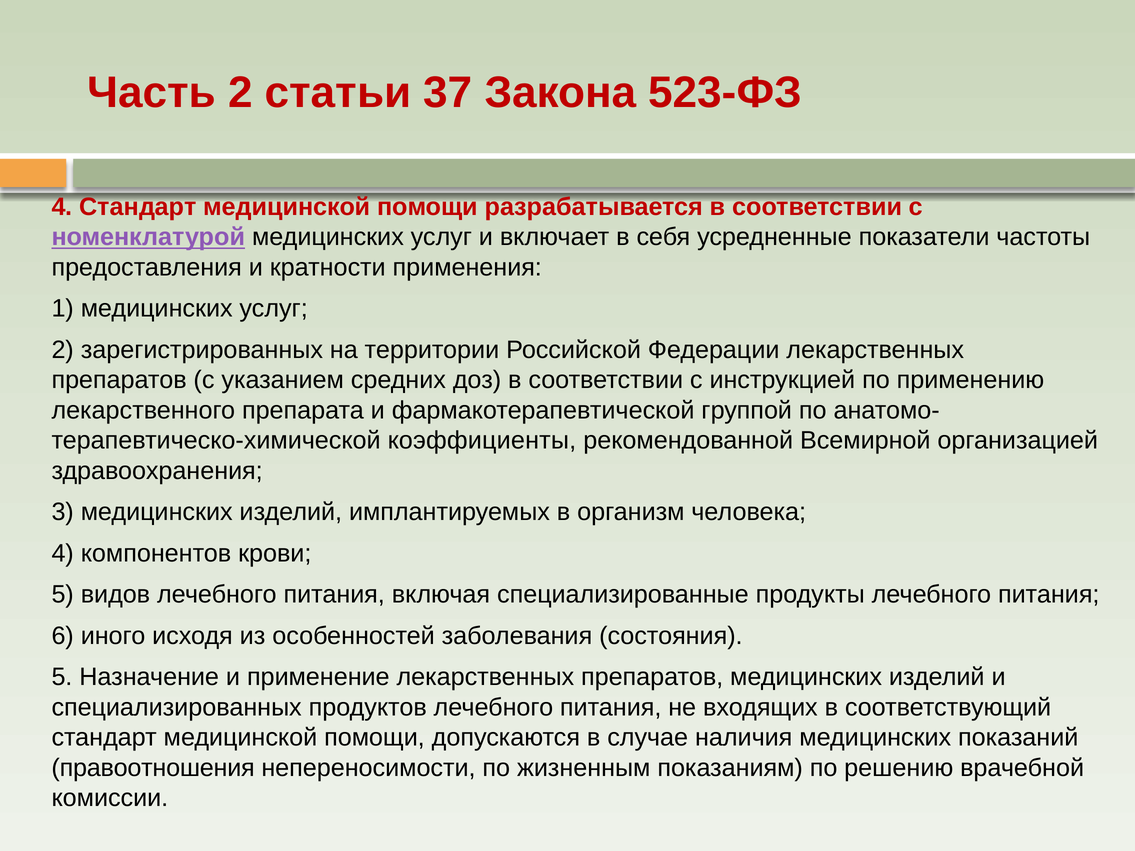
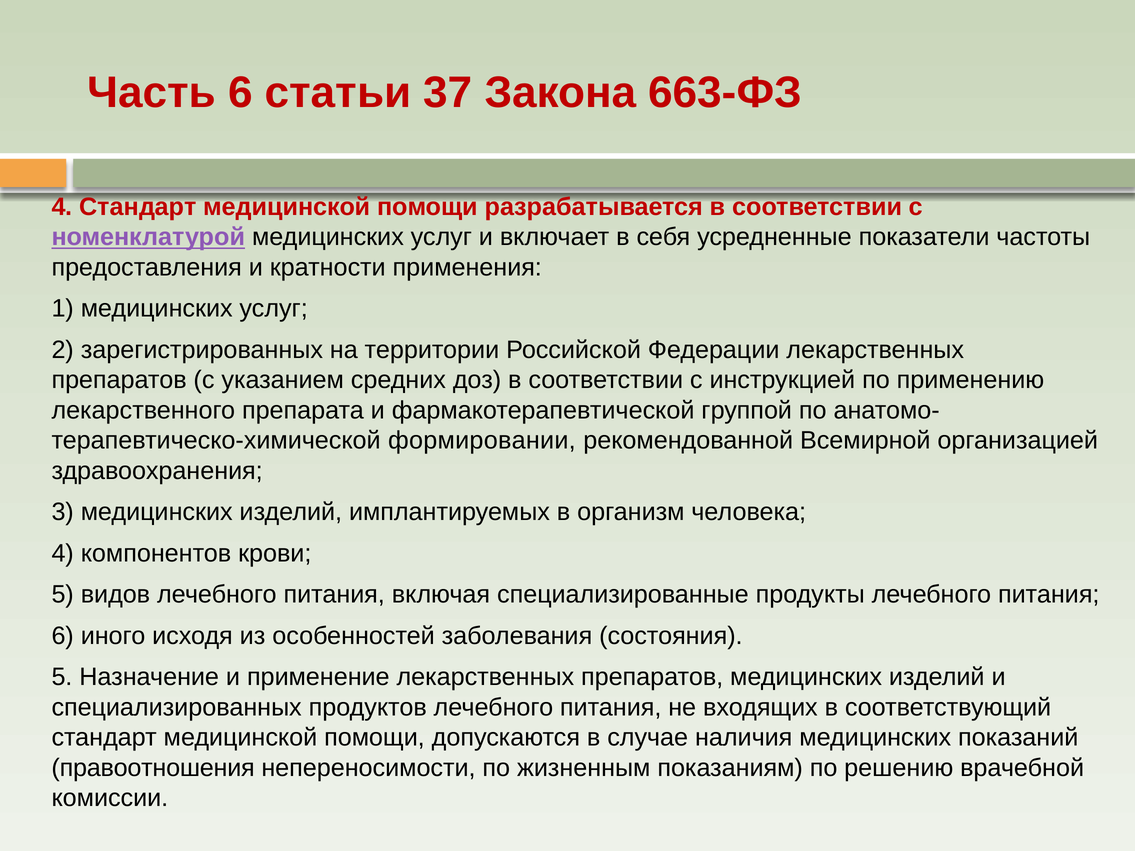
Часть 2: 2 -> 6 (240, 93)
523-ФЗ: 523-ФЗ -> 663-ФЗ (725, 93)
коэффициенты: коэффициенты -> формировании (482, 441)
